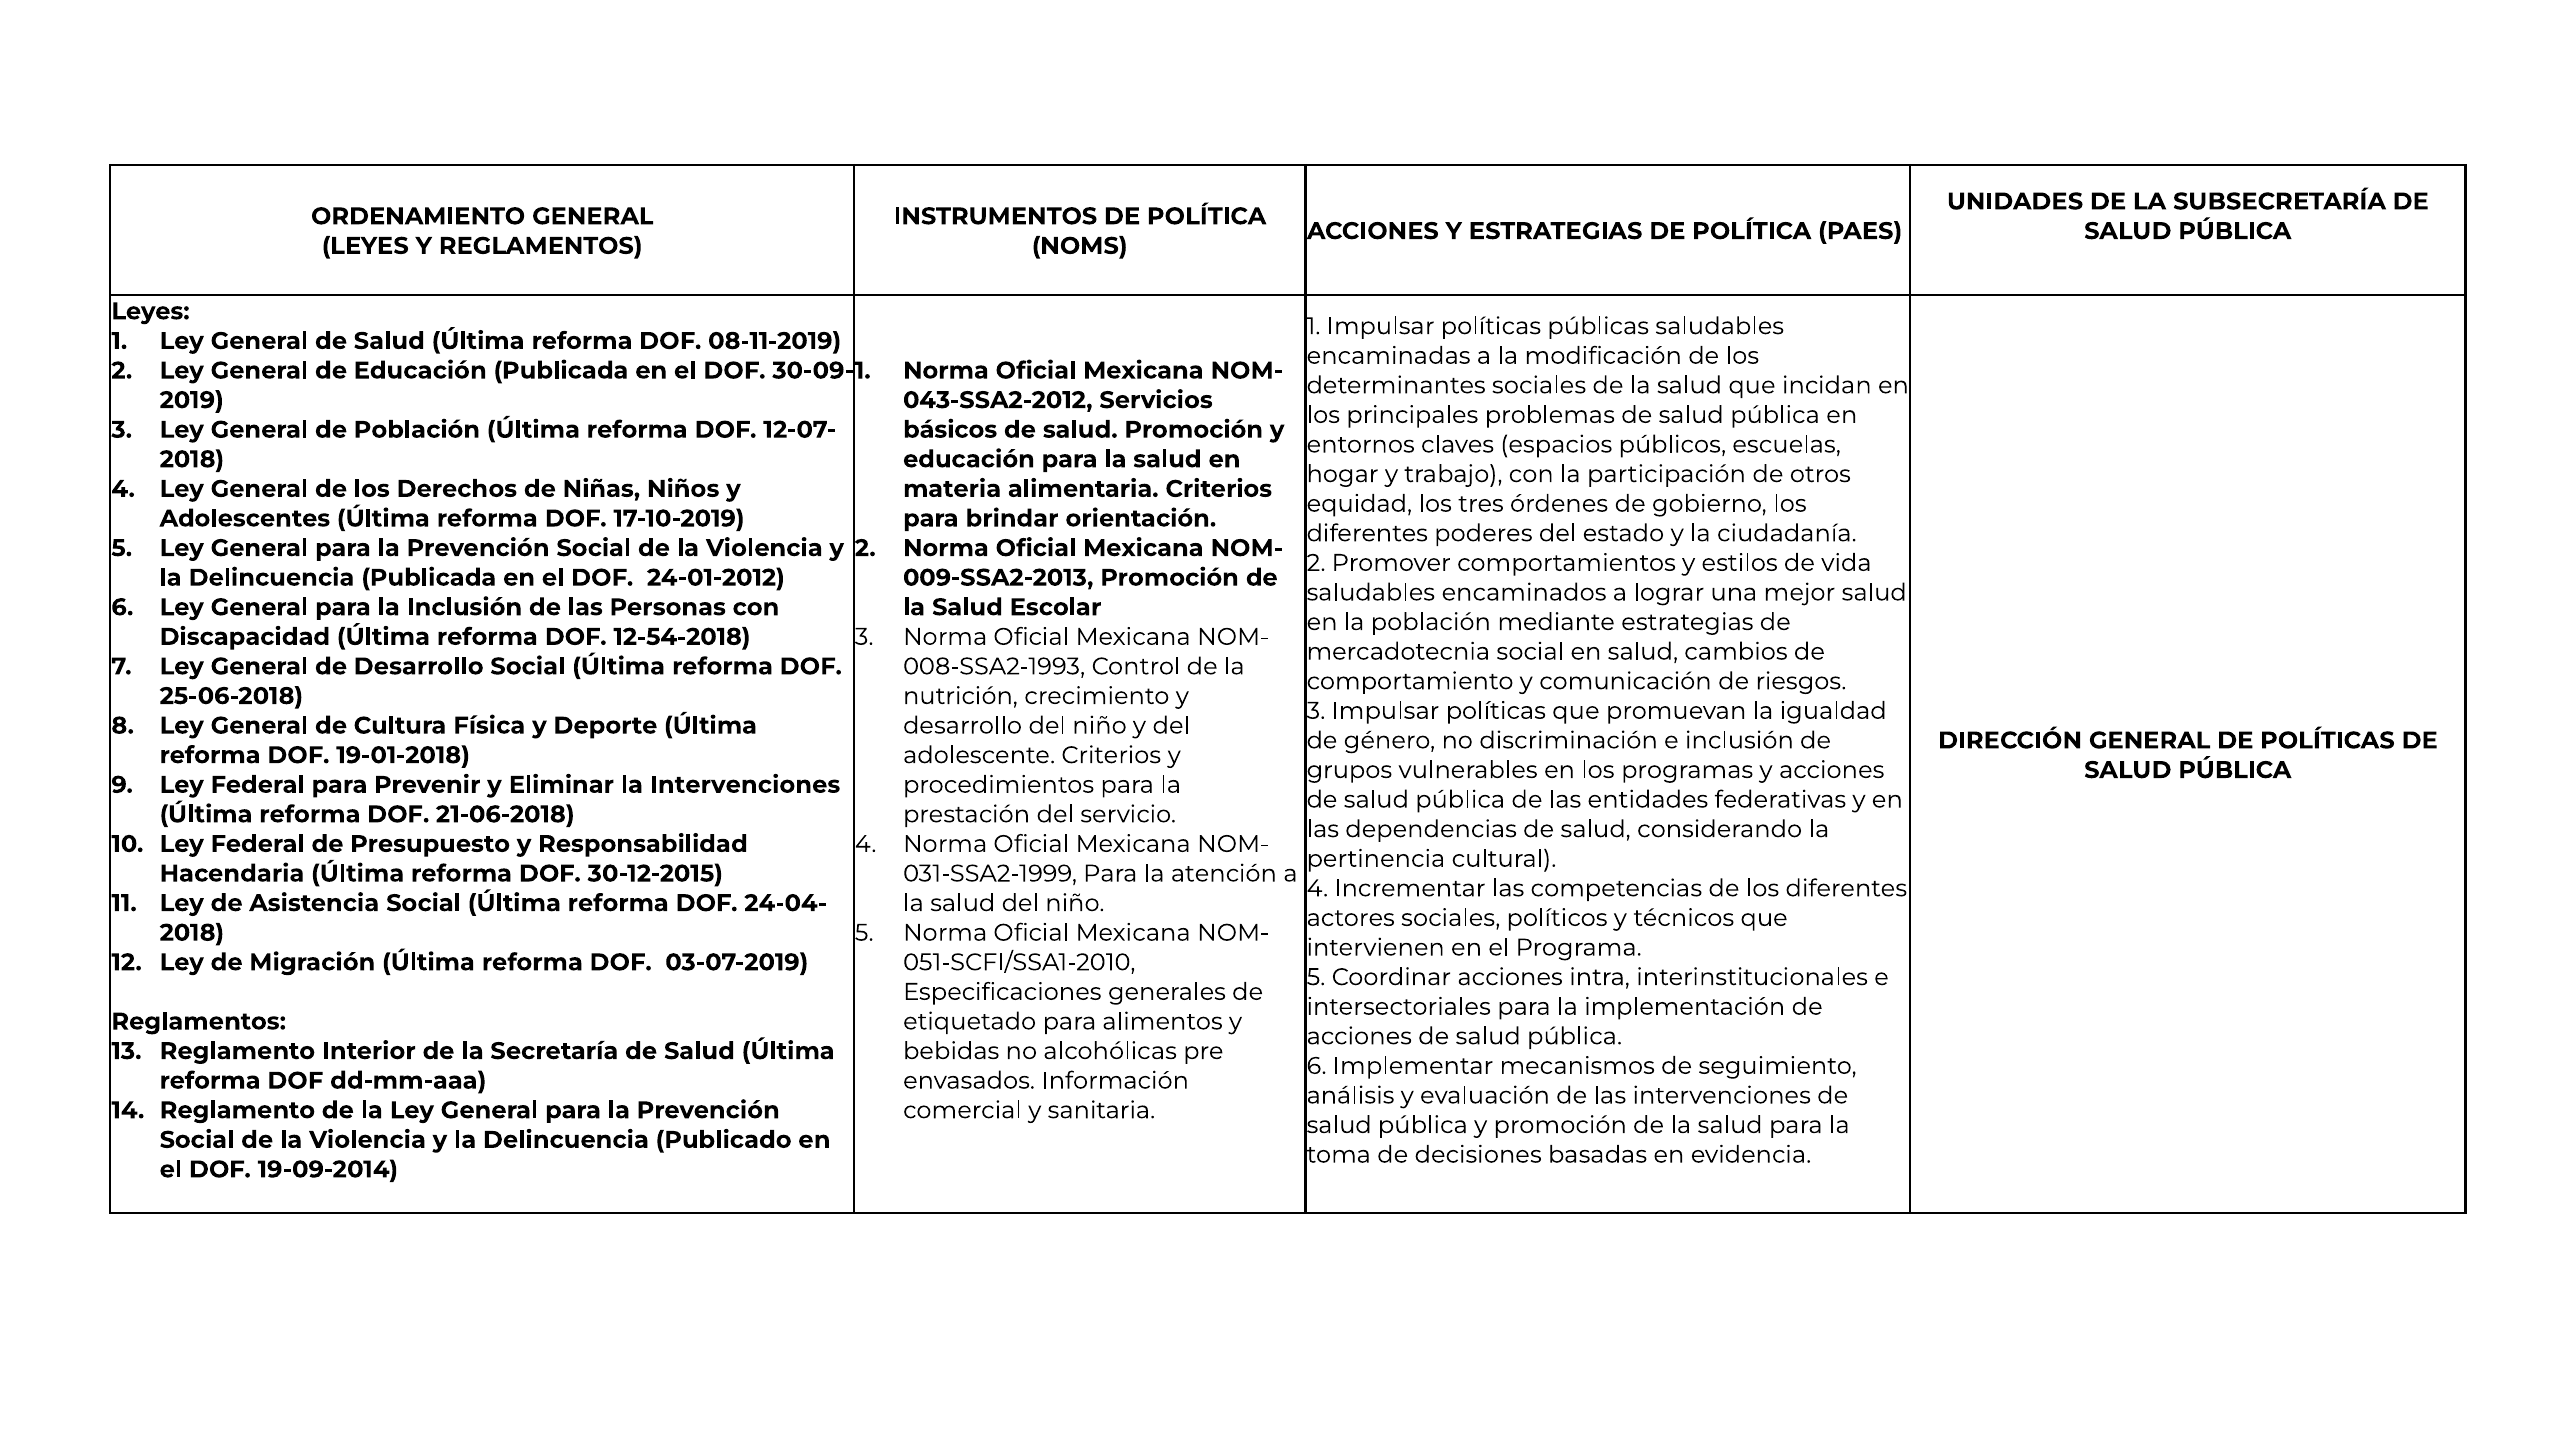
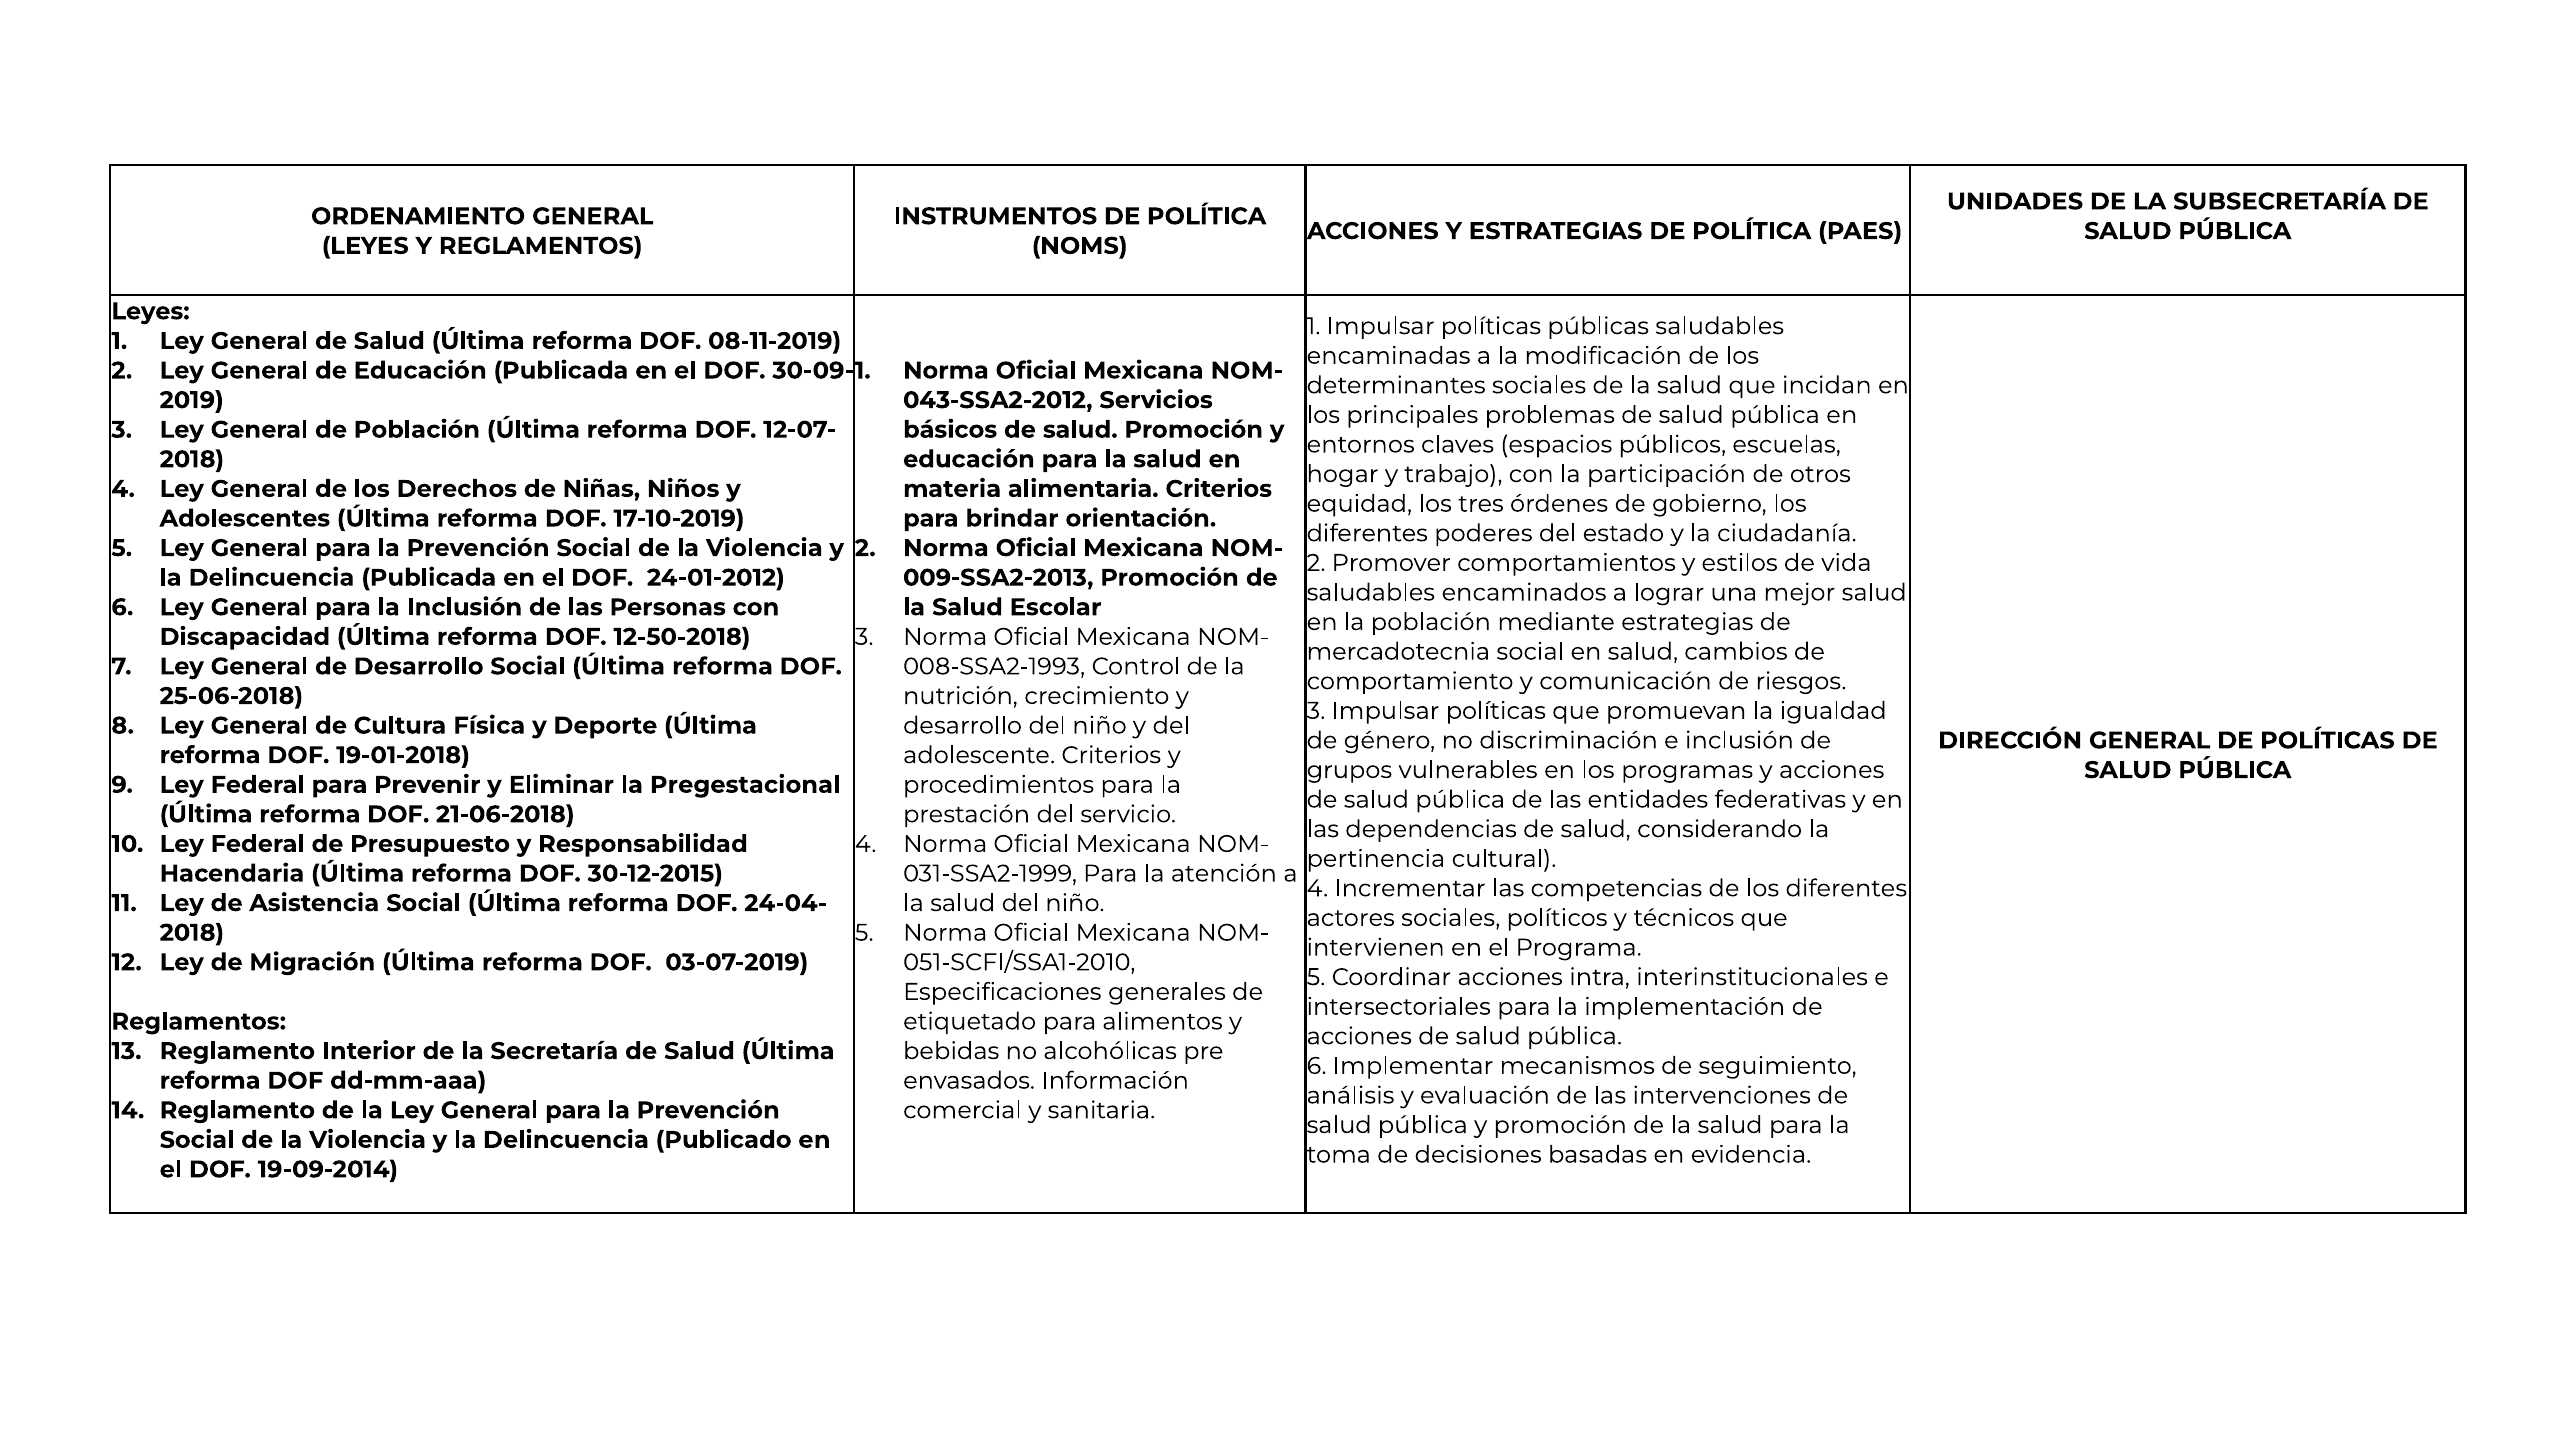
12-54-2018: 12-54-2018 -> 12-50-2018 (682, 637)
la Intervenciones: Intervenciones -> Pregestacional (745, 785)
